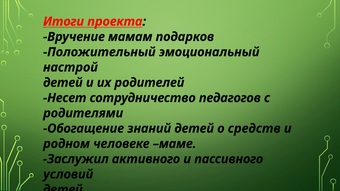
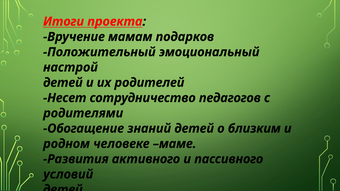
средств: средств -> близким (254, 129)
Заслужил: Заслужил -> Развития (76, 159)
